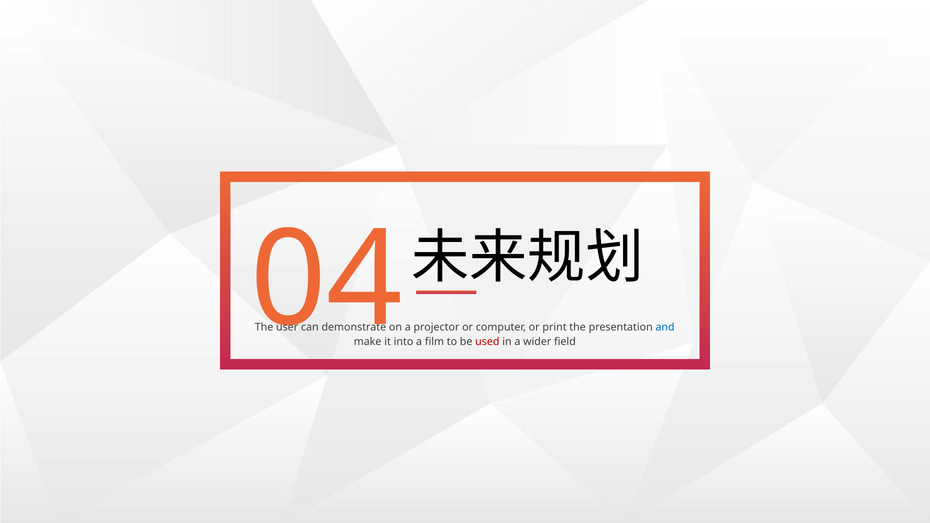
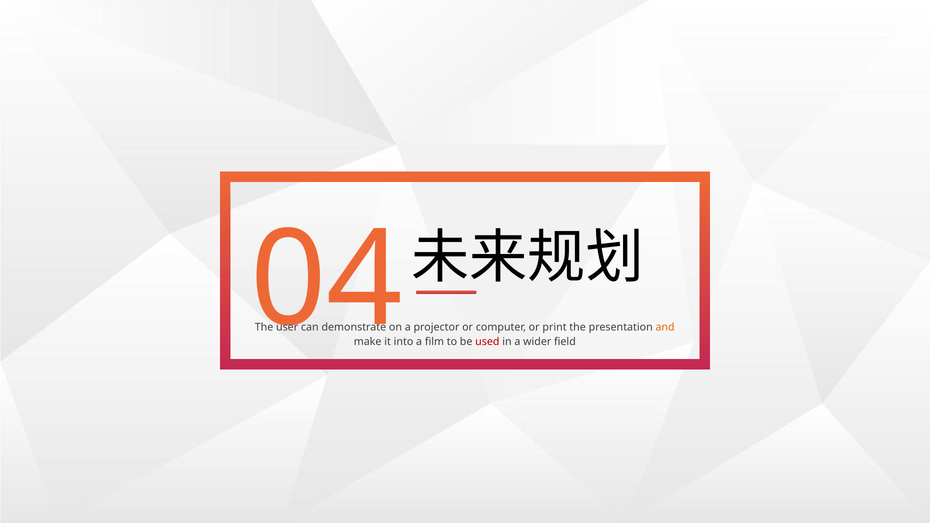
and colour: blue -> orange (665, 327)
